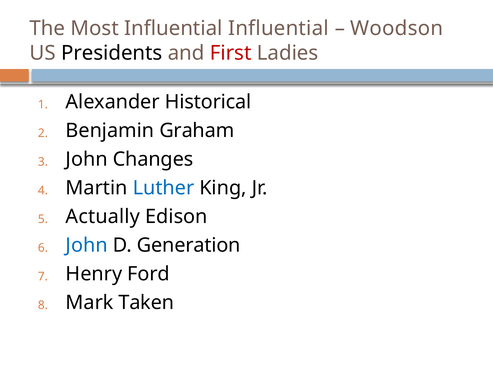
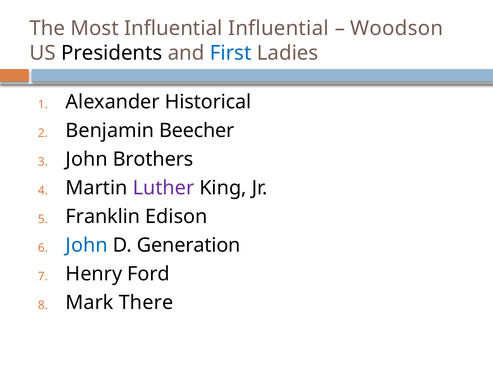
First colour: red -> blue (231, 53)
Graham: Graham -> Beecher (197, 131)
Changes: Changes -> Brothers (153, 159)
Luther colour: blue -> purple (163, 188)
Actually: Actually -> Franklin (103, 217)
Taken: Taken -> There (146, 302)
